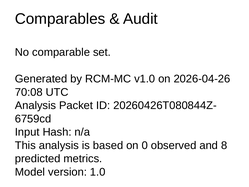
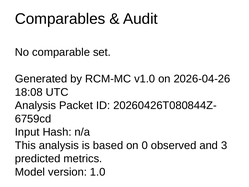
70:08: 70:08 -> 18:08 (29, 92)
8: 8 -> 3 (224, 145)
